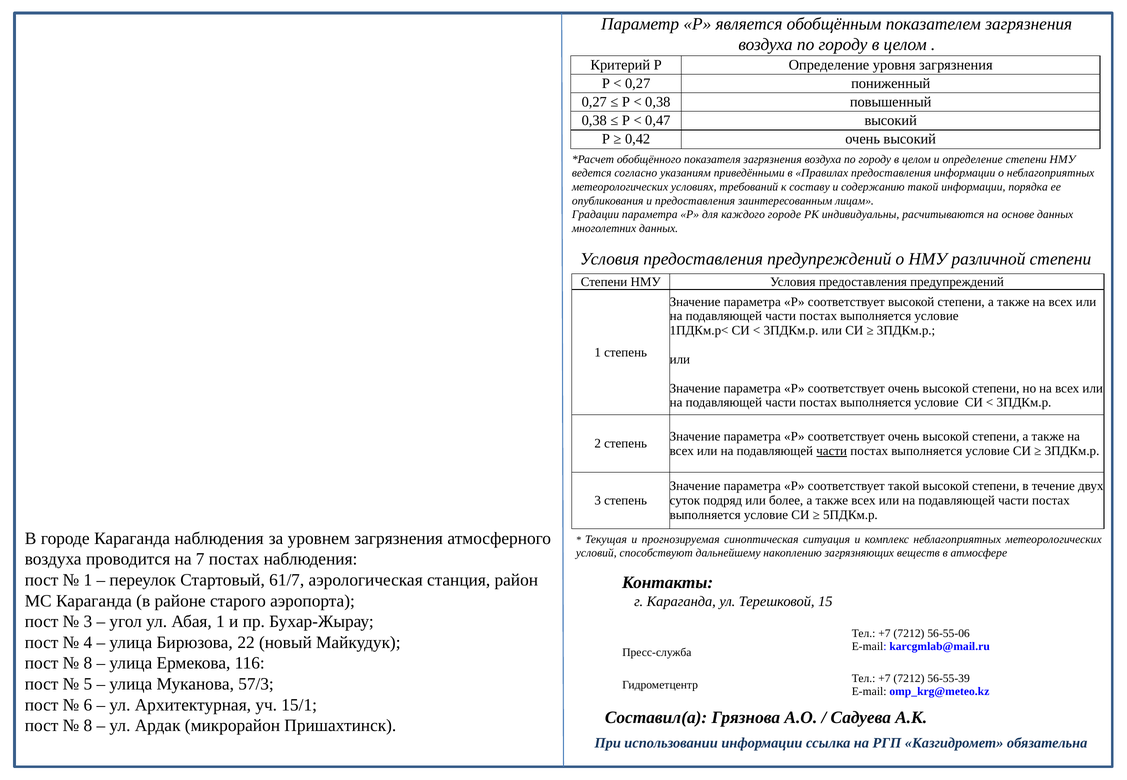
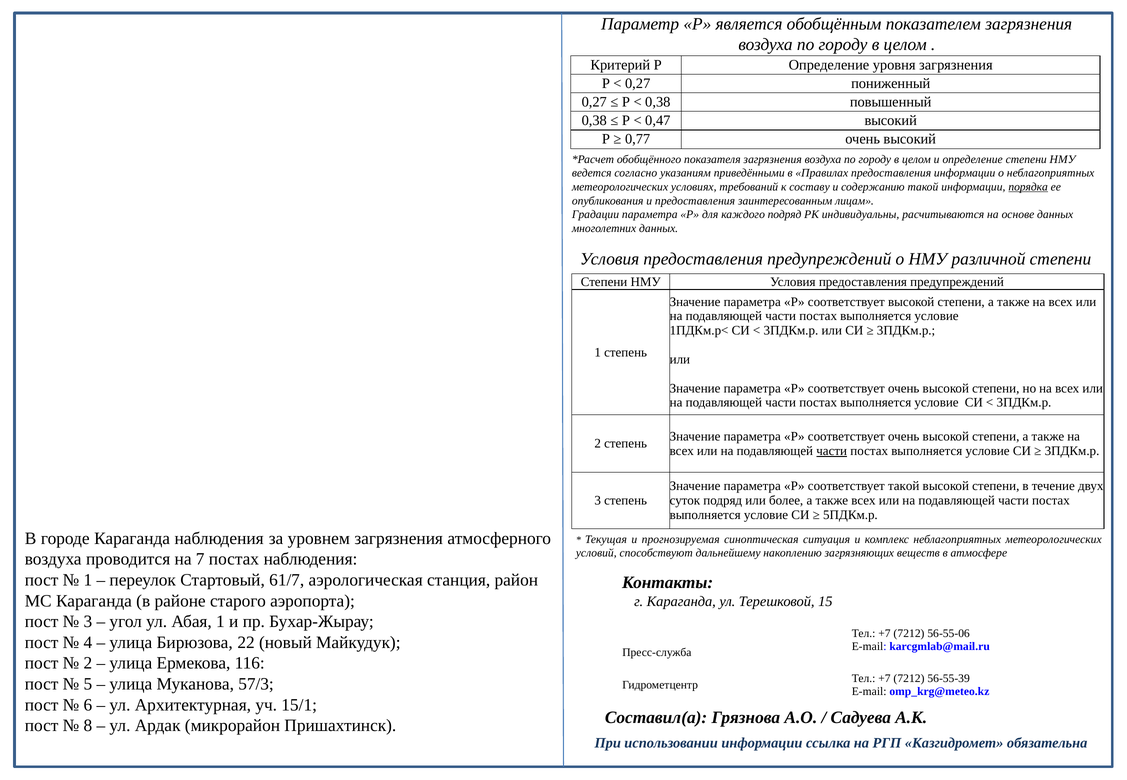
0,42: 0,42 -> 0,77 (638, 139)
порядка underline: none -> present (1028, 187)
каждого городе: городе -> подряд (785, 215)
8: 8 -> 2 (88, 663)
